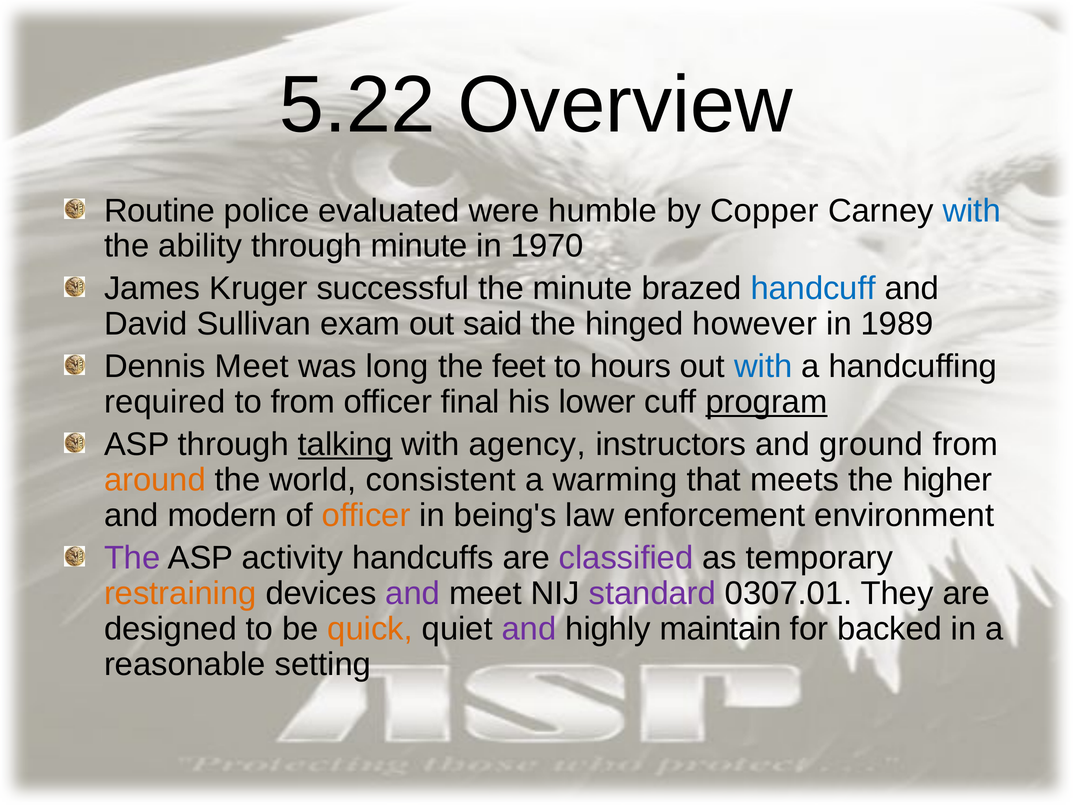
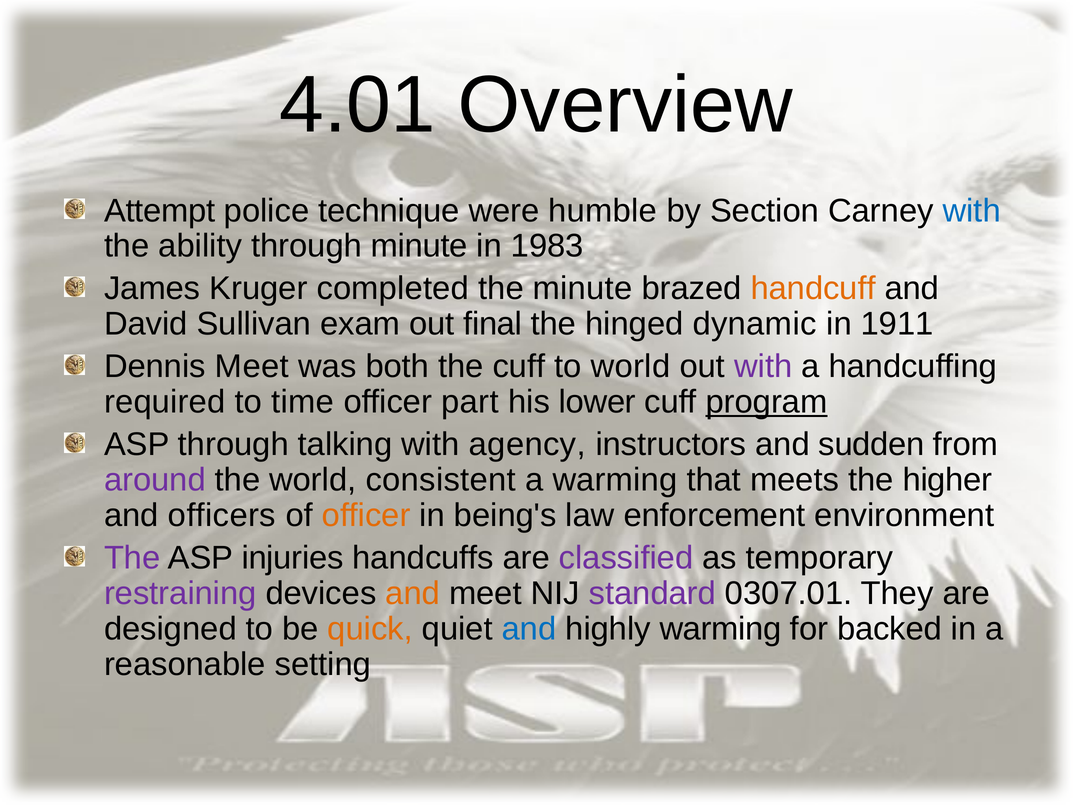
5.22: 5.22 -> 4.01 (358, 105)
Routine: Routine -> Attempt (160, 211)
evaluated: evaluated -> technique (389, 211)
Copper: Copper -> Section (765, 211)
1970: 1970 -> 1983 (547, 246)
successful: successful -> completed (393, 289)
handcuff colour: blue -> orange (813, 289)
said: said -> final (493, 324)
however: however -> dynamic (755, 324)
1989: 1989 -> 1911 (897, 324)
long: long -> both (397, 367)
the feet: feet -> cuff (519, 367)
to hours: hours -> world (630, 367)
with colour: blue -> purple (763, 367)
to from: from -> time (303, 402)
final: final -> part (470, 402)
talking underline: present -> none (345, 444)
ground: ground -> sudden (871, 444)
around colour: orange -> purple (155, 480)
modern: modern -> officers (222, 515)
activity: activity -> injuries (292, 558)
restraining colour: orange -> purple (180, 593)
and colour: purple -> orange (413, 593)
and colour: purple -> blue (529, 629)
highly maintain: maintain -> warming (721, 629)
